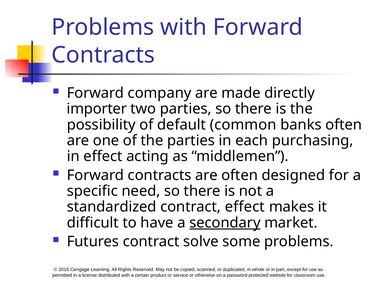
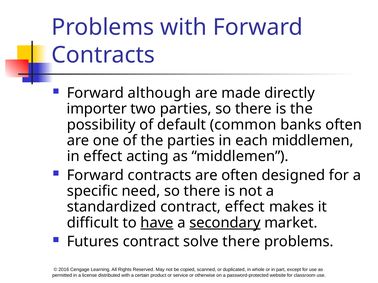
company: company -> although (160, 93)
each purchasing: purchasing -> middlemen (313, 141)
have underline: none -> present (157, 223)
solve some: some -> there (241, 242)
